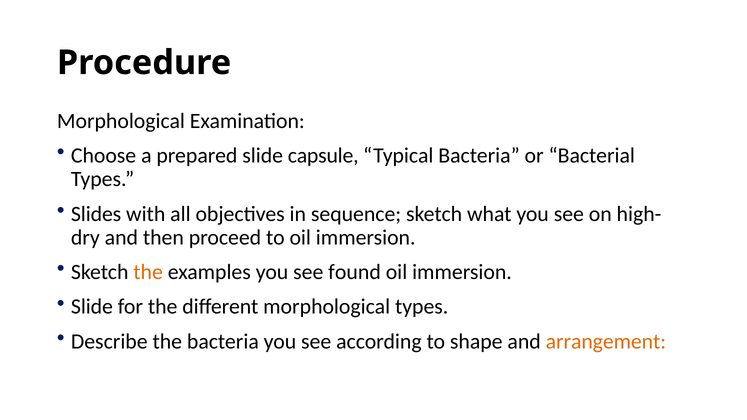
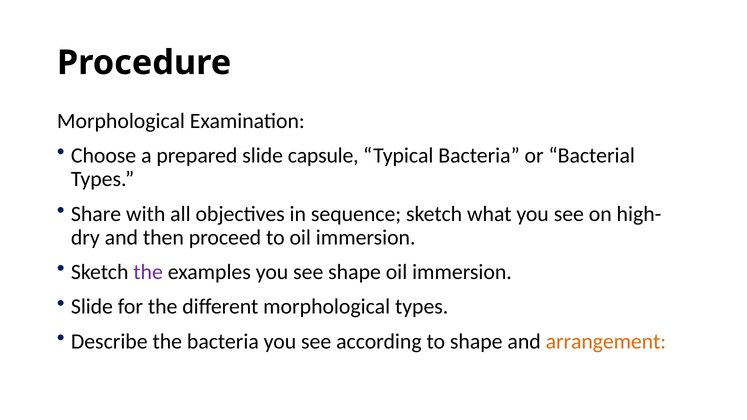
Slides: Slides -> Share (96, 214)
the colour: orange -> purple (148, 272)
see found: found -> shape (355, 272)
